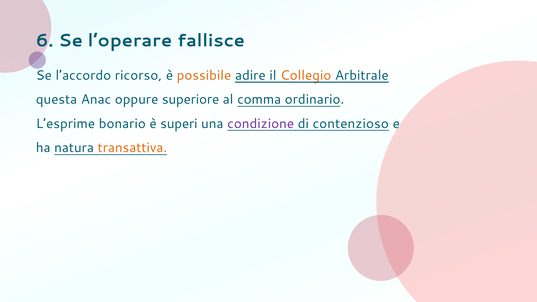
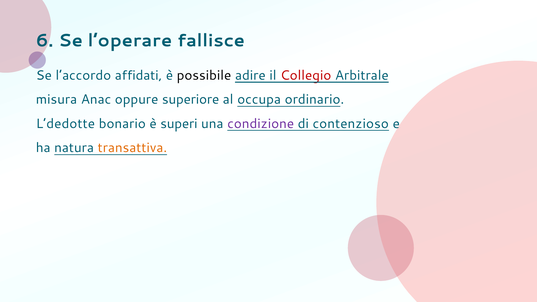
ricorso: ricorso -> affidati (139, 75)
possibile colour: orange -> black (204, 75)
Collegio colour: orange -> red (306, 75)
questa: questa -> misura (56, 100)
comma: comma -> occupa (259, 100)
L’esprime: L’esprime -> L’dedotte (65, 124)
